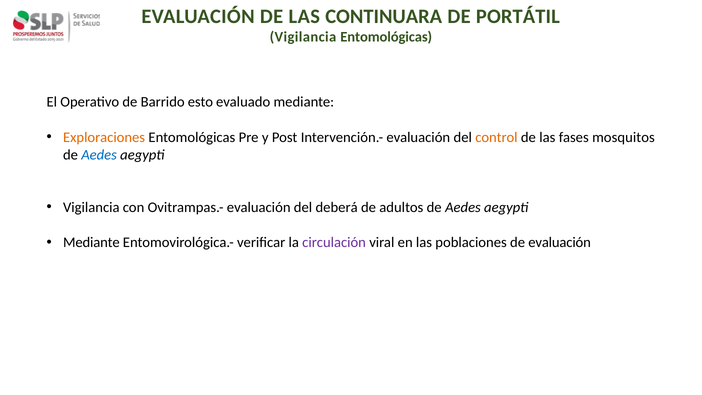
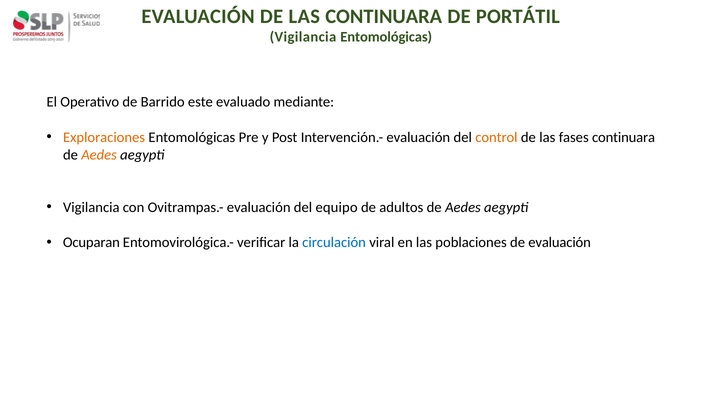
esto: esto -> este (200, 102)
fases mosquitos: mosquitos -> continuara (624, 137)
Aedes colour: blue -> orange (99, 155)
deberá: deberá -> equipo (337, 207)
Mediante: Mediante -> Ocuparan (91, 242)
circulación colour: purple -> blue (334, 242)
